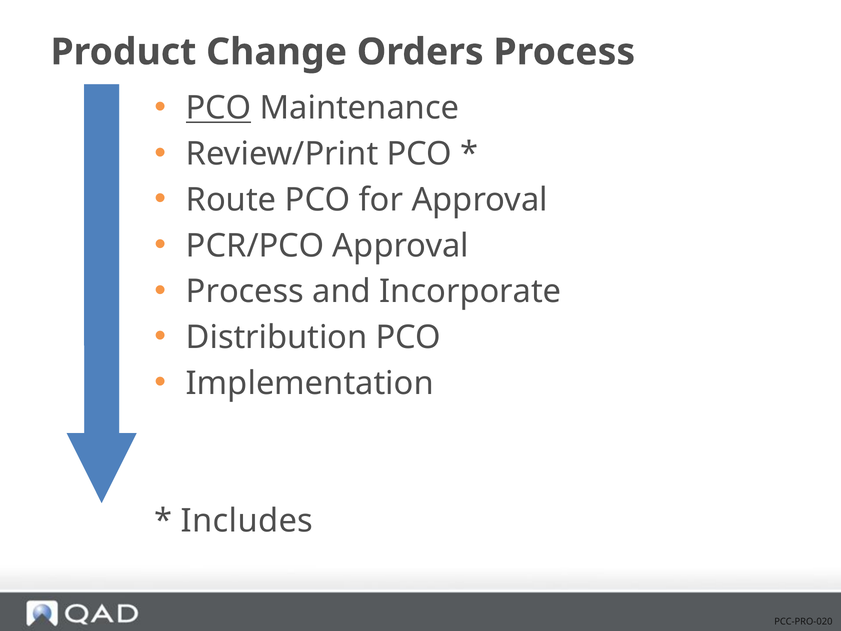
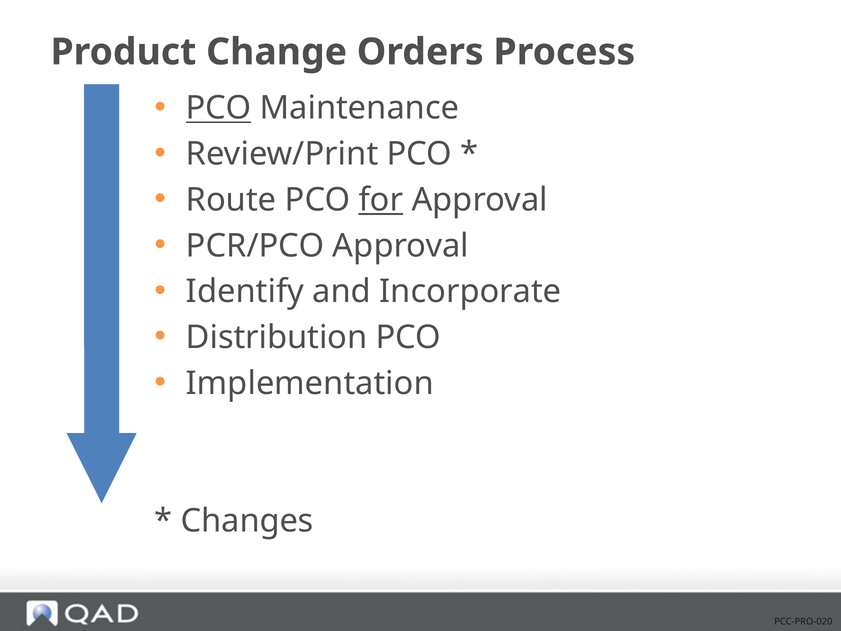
for underline: none -> present (381, 200)
Process: Process -> Identify (245, 291)
Includes: Includes -> Changes (247, 521)
